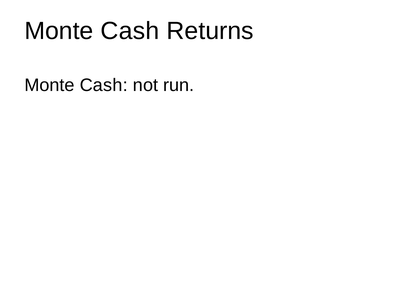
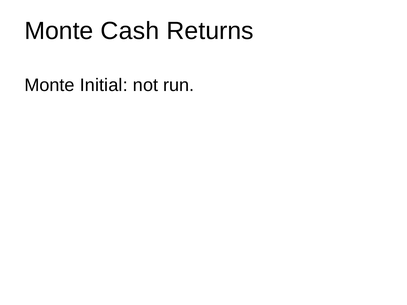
Cash: Cash -> Initial (104, 85)
